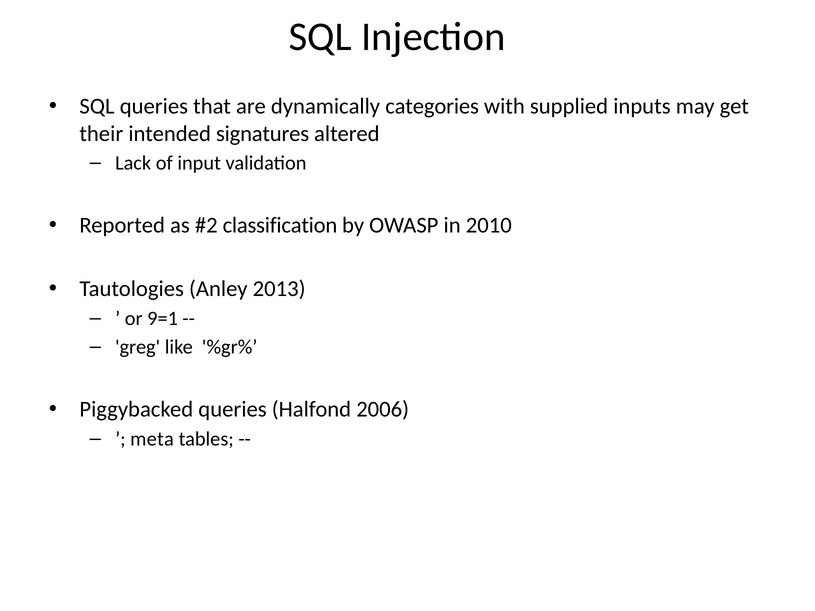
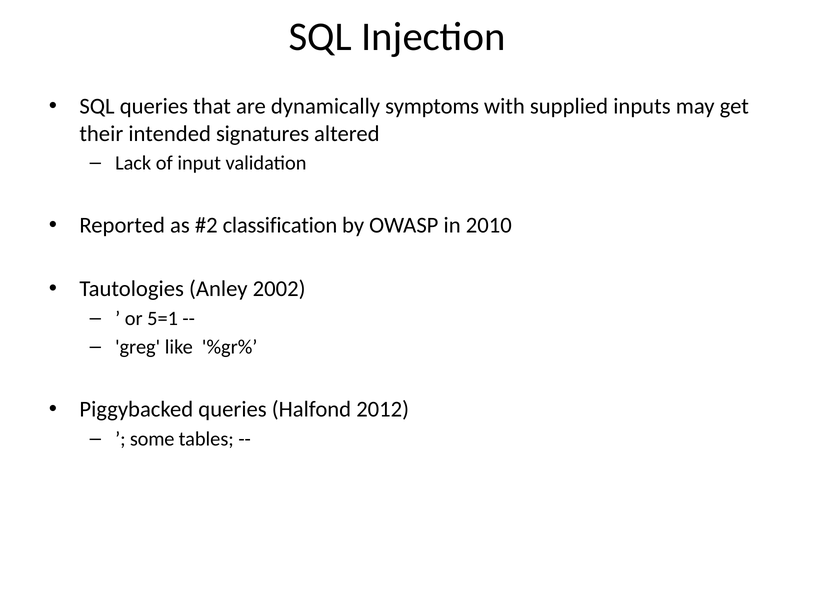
categories: categories -> symptoms (432, 106)
2013: 2013 -> 2002 (279, 289)
9=1: 9=1 -> 5=1 (163, 319)
2006: 2006 -> 2012 (383, 410)
meta: meta -> some (152, 439)
